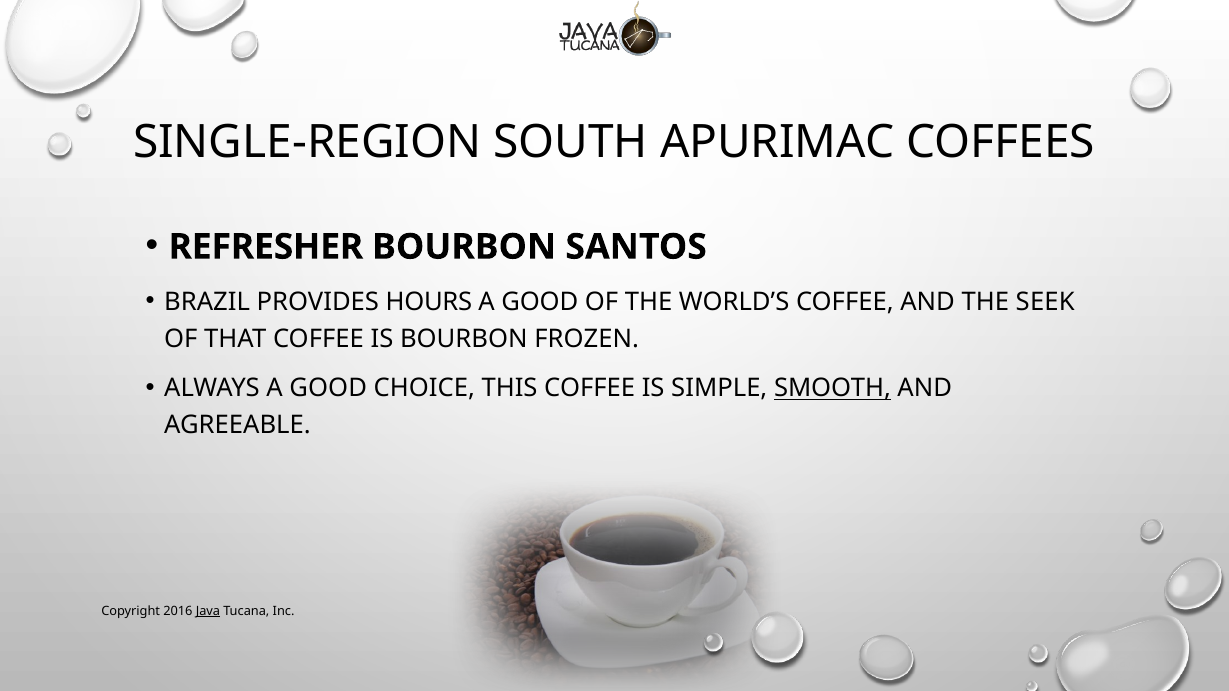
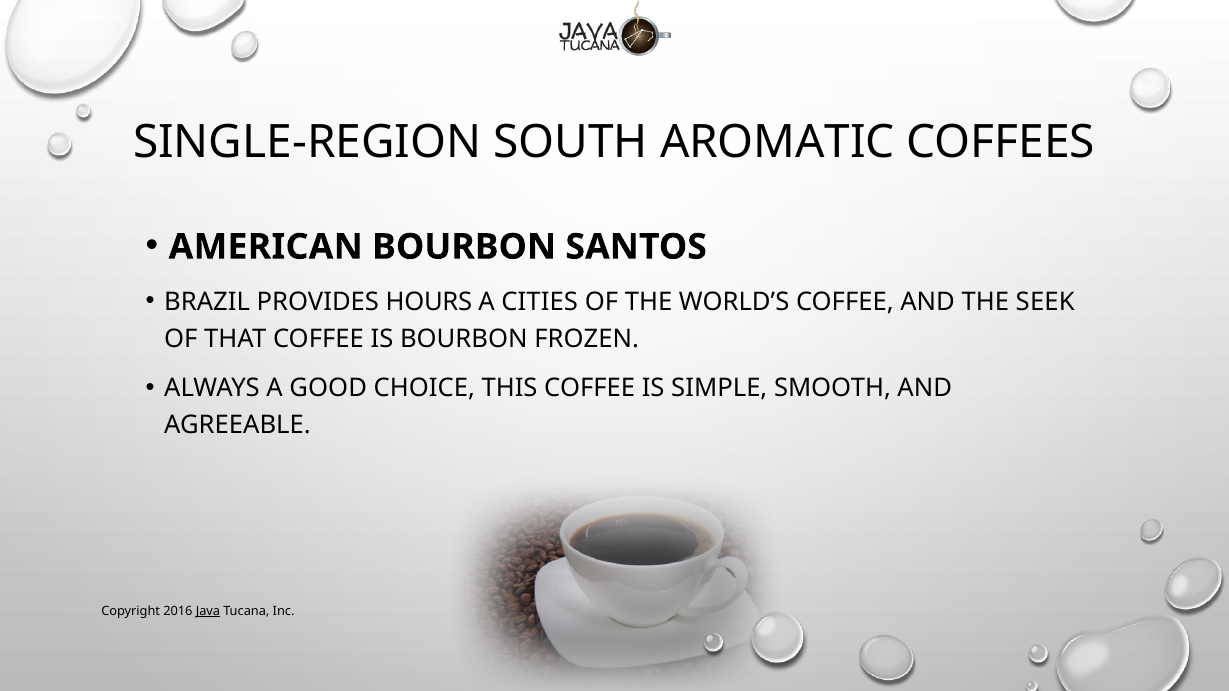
APURIMAC: APURIMAC -> AROMATIC (777, 142)
REFRESHER: REFRESHER -> AMERICAN (266, 247)
GOOD: GOOD -> CITIES (540, 302)
SMOOTH underline: present -> none (832, 389)
